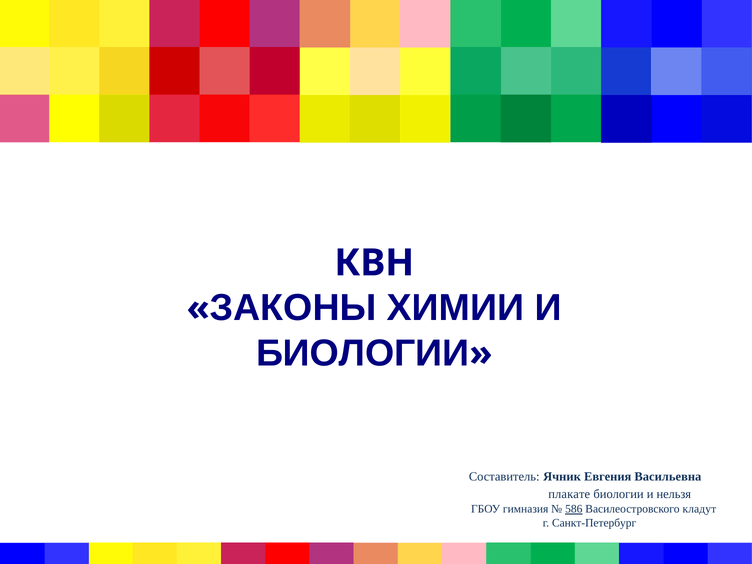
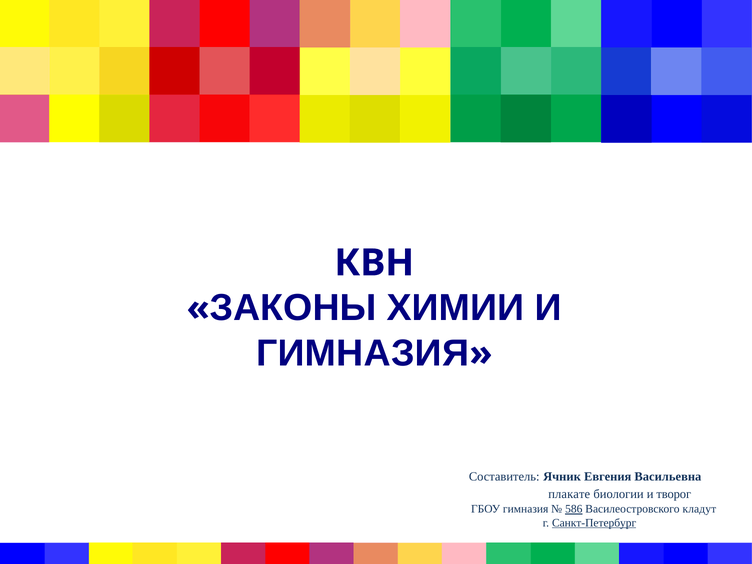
БИОЛОГИИ: БИОЛОГИИ -> ГИМНАЗИЯ (363, 353)
нельзя: нельзя -> творог (674, 494)
Санкт-Петербург underline: none -> present (594, 523)
